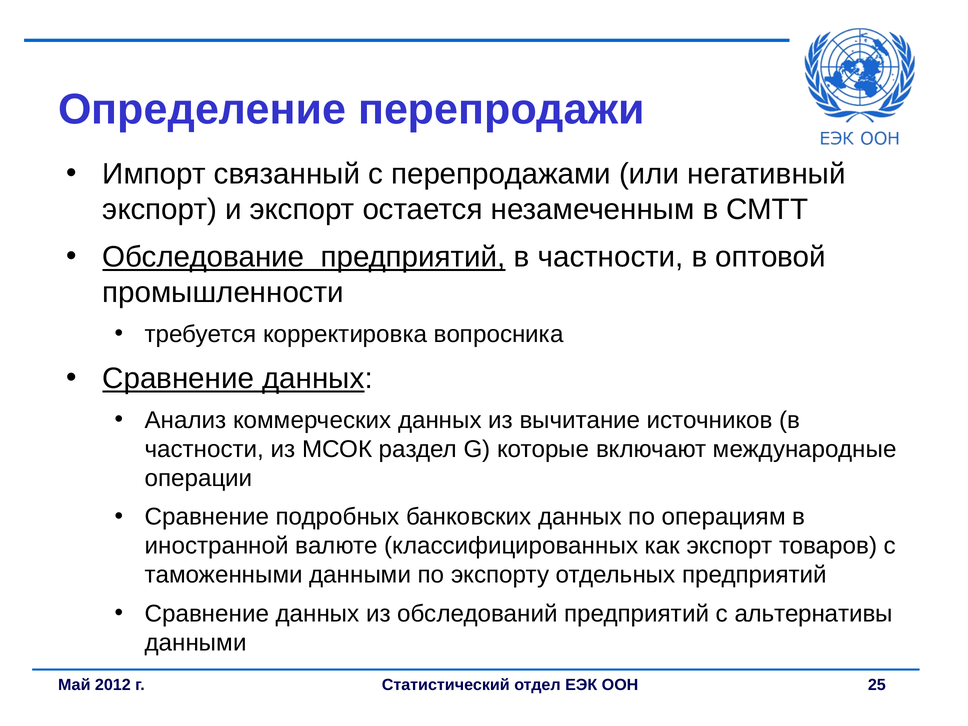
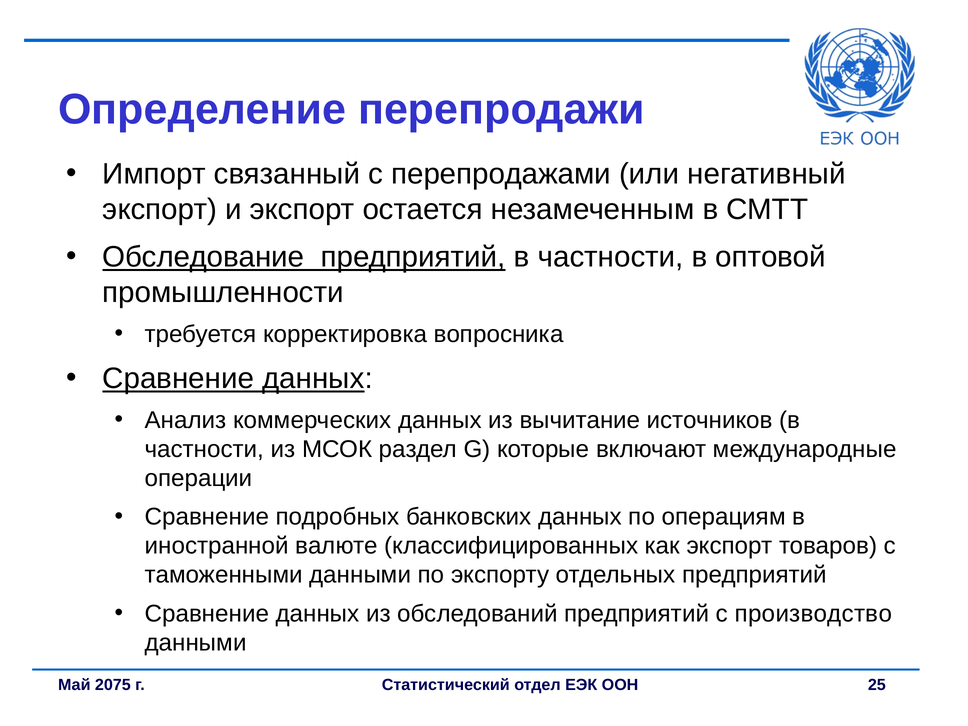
альтернативы: альтернативы -> производство (813, 614)
2012: 2012 -> 2075 (113, 685)
